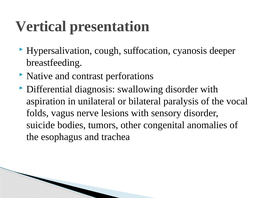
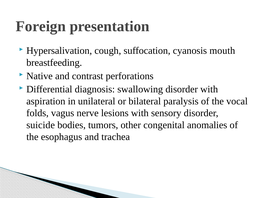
Vertical: Vertical -> Foreign (41, 26)
deeper: deeper -> mouth (222, 51)
